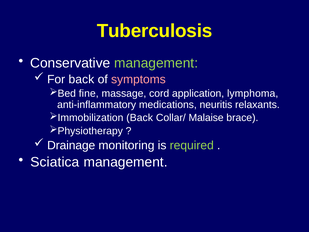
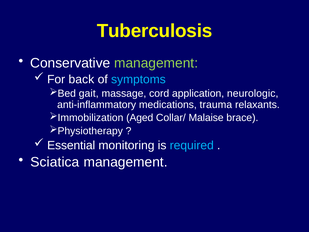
symptoms colour: pink -> light blue (138, 79)
fine: fine -> gait (89, 93)
lymphoma: lymphoma -> neurologic (253, 93)
neuritis: neuritis -> trauma (216, 105)
Back: Back -> Aged (140, 118)
Drainage: Drainage -> Essential (71, 145)
required colour: light green -> light blue (192, 145)
